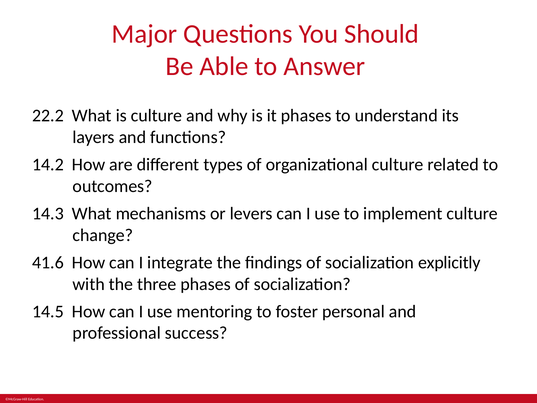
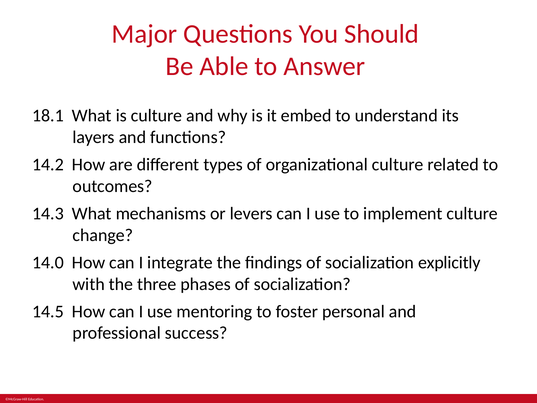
22.2: 22.2 -> 18.1 (48, 116)
it phases: phases -> embed (306, 116)
41.6: 41.6 -> 14.0 (48, 262)
